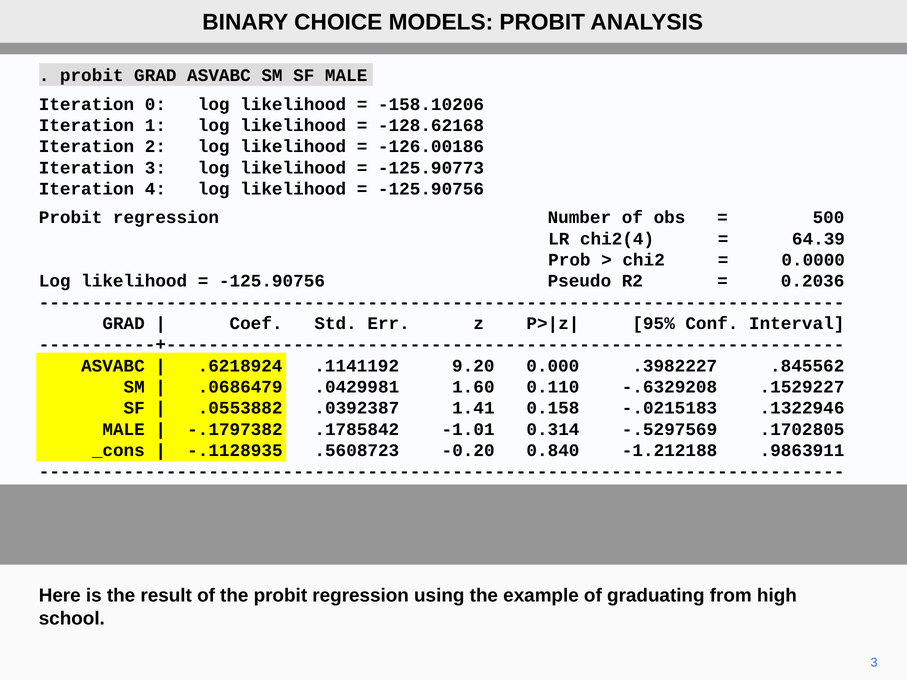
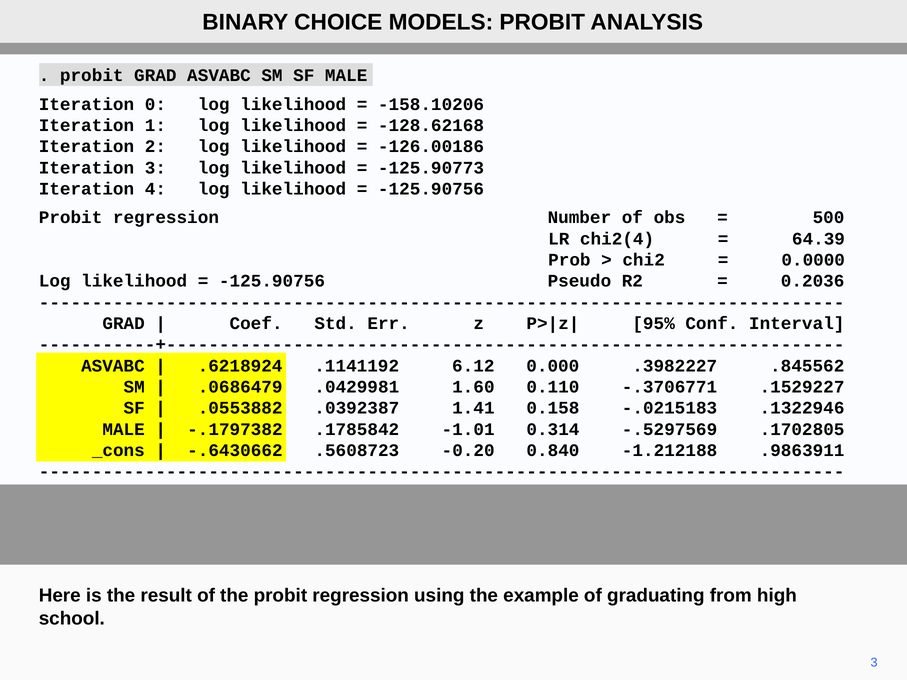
9.20: 9.20 -> 6.12 (473, 366)
-.6329208: -.6329208 -> -.3706771 (669, 387)
-.1128935: -.1128935 -> -.6430662 (235, 451)
